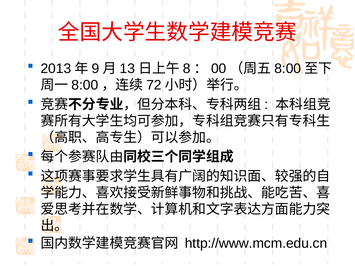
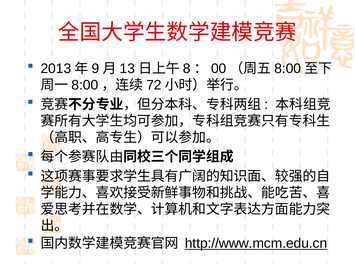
http://www.mcm.edu.cn underline: none -> present (256, 244)
